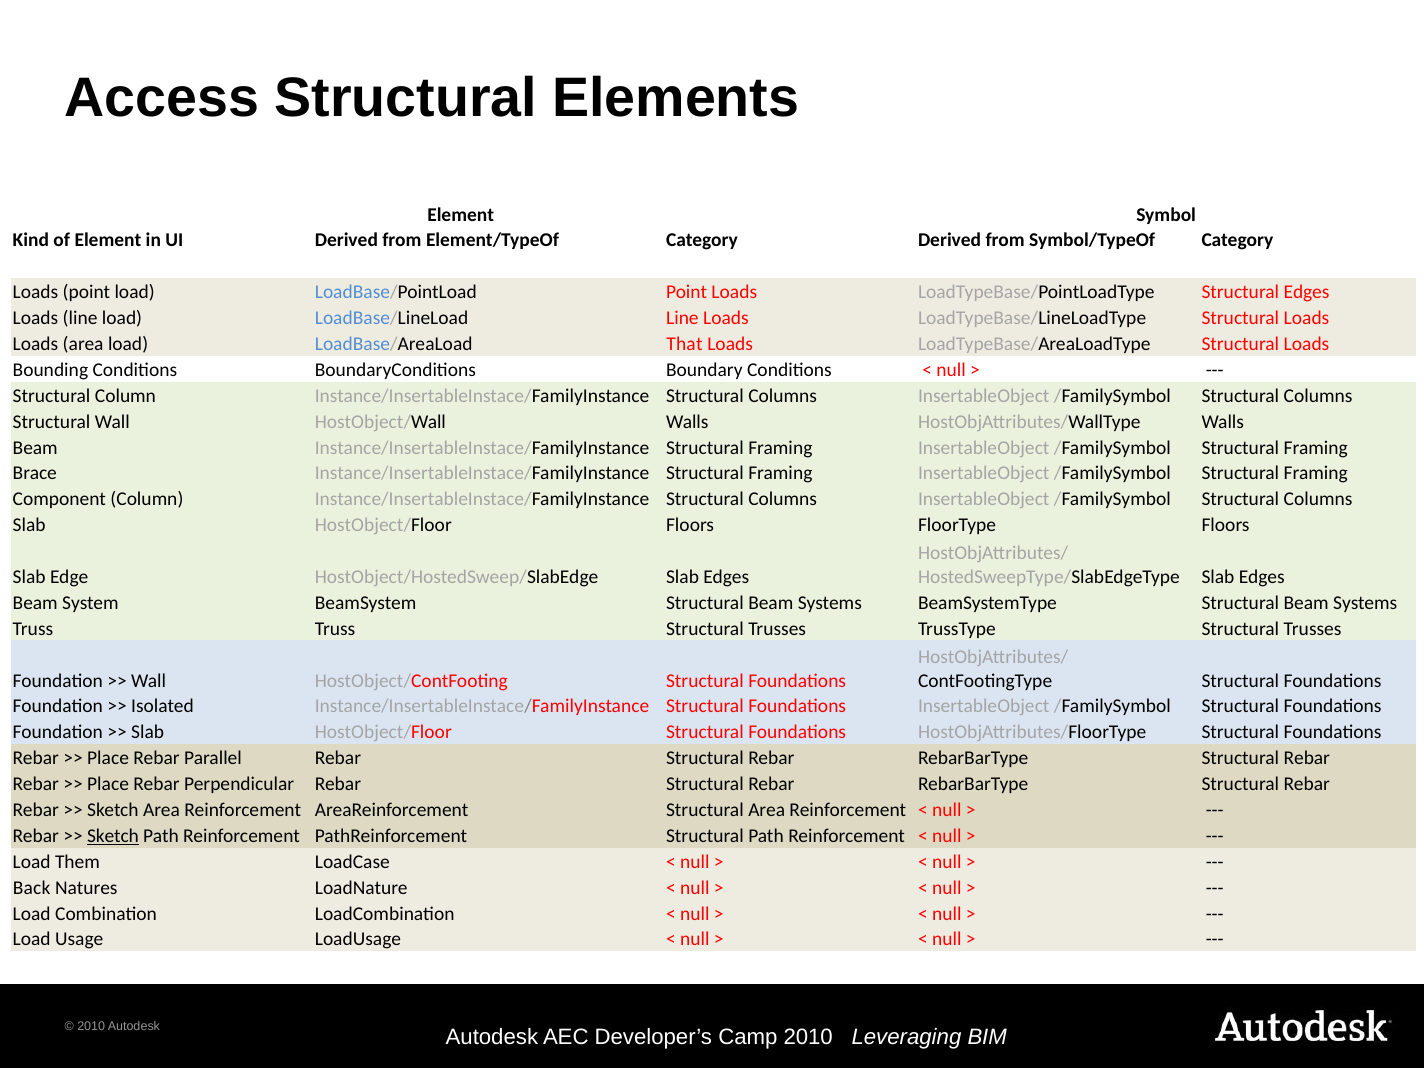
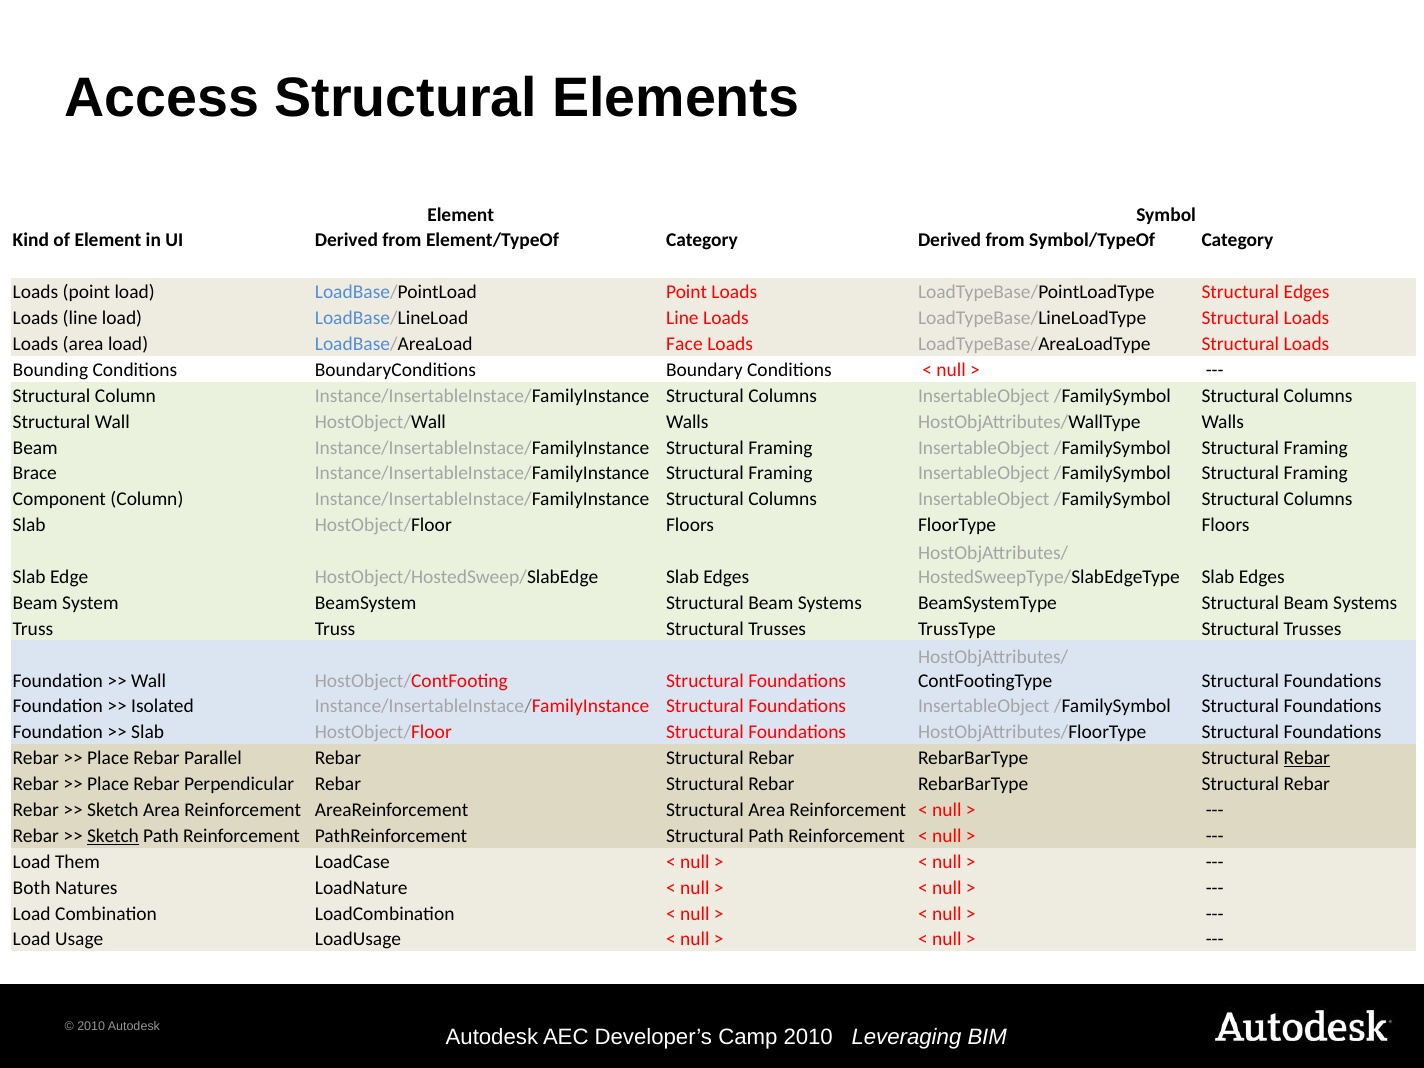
That: That -> Face (684, 344)
Rebar underline: none -> present (1307, 758)
Back: Back -> Both (32, 888)
